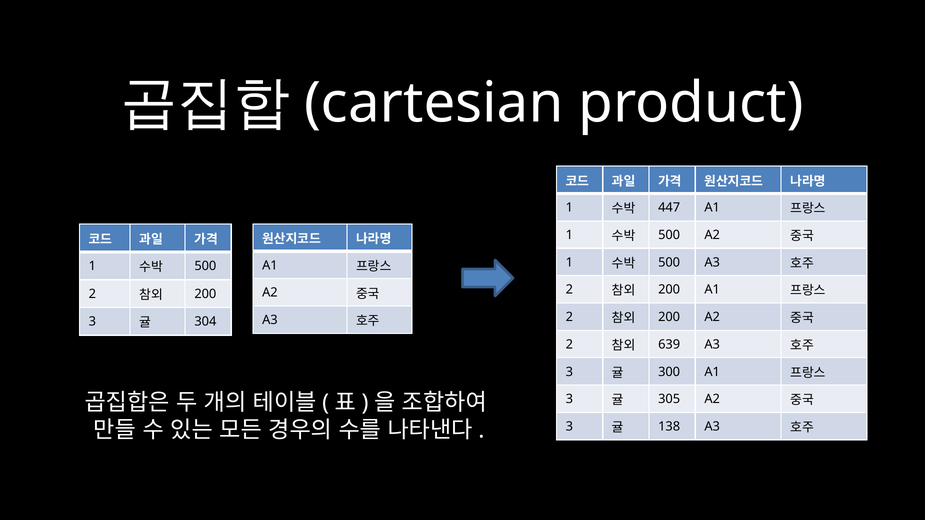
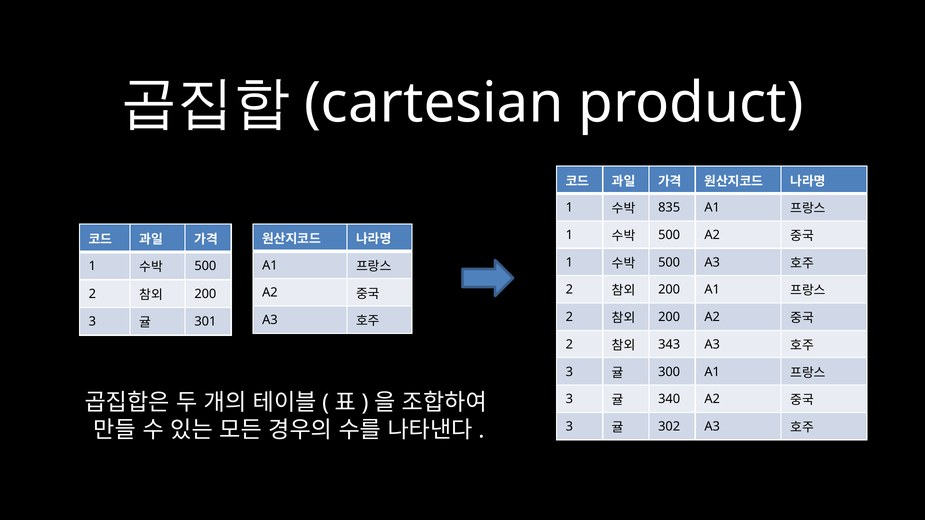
447: 447 -> 835 (669, 208)
304: 304 -> 301 (205, 322)
639: 639 -> 343 (669, 345)
305: 305 -> 340 (669, 399)
138: 138 -> 302 (669, 427)
